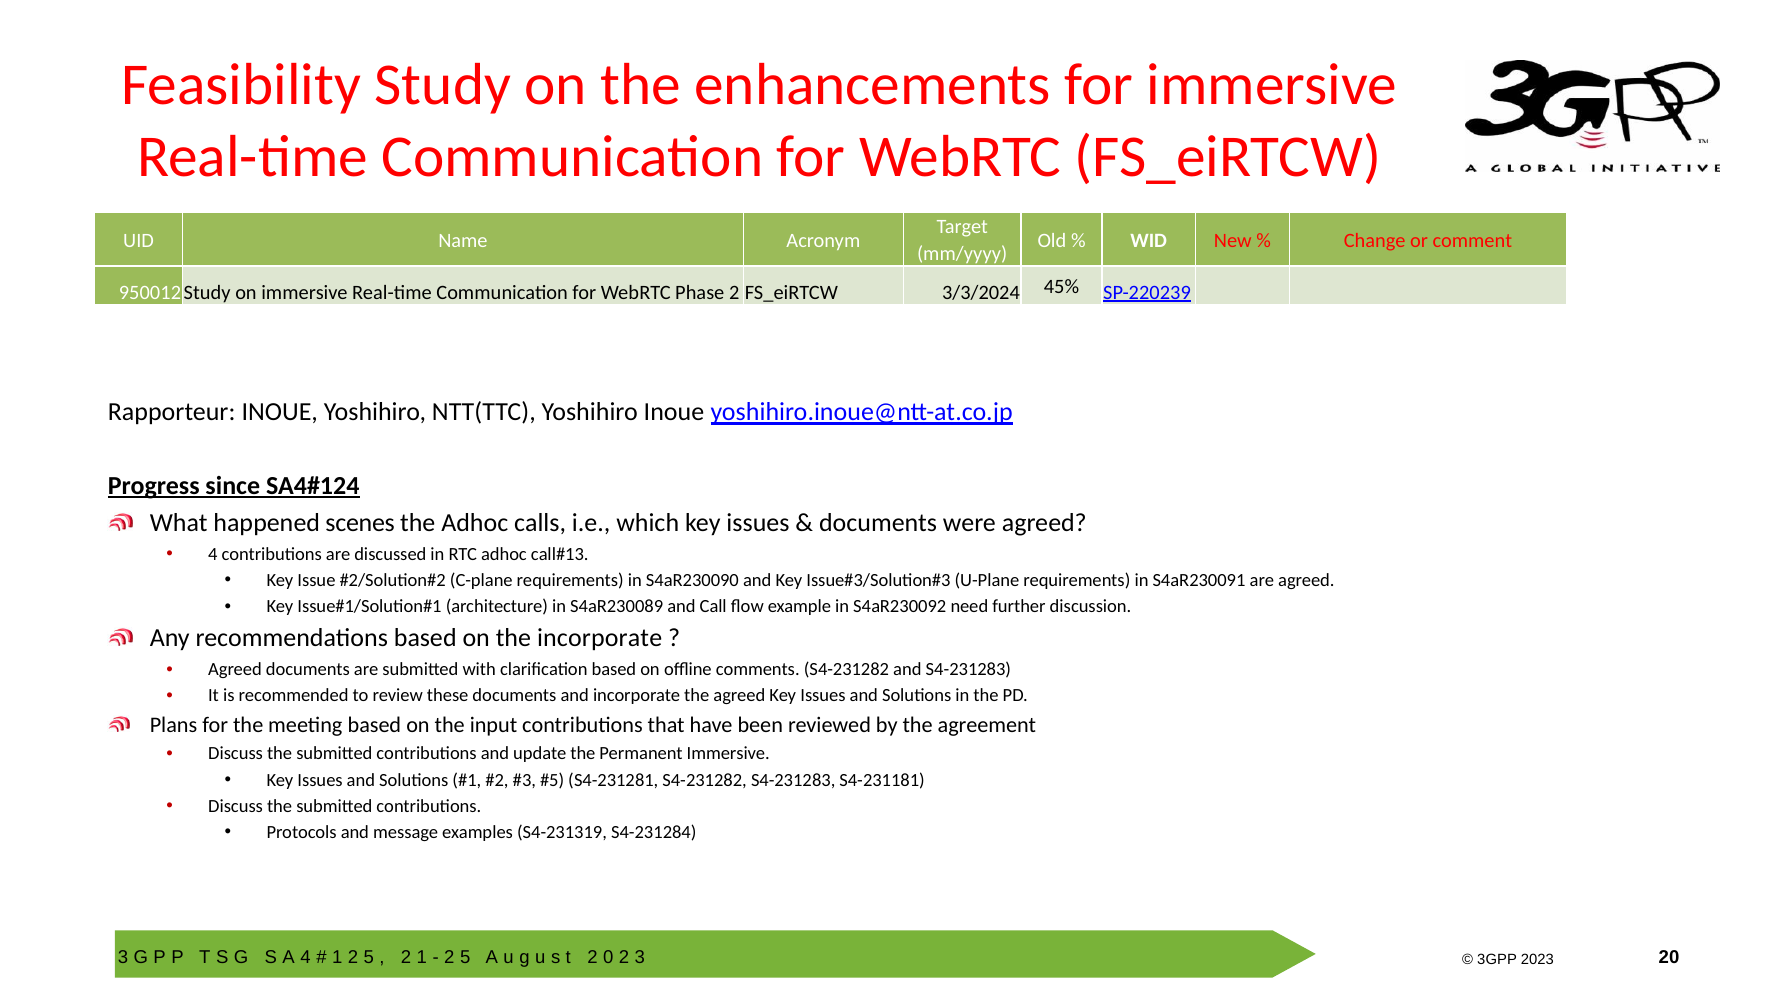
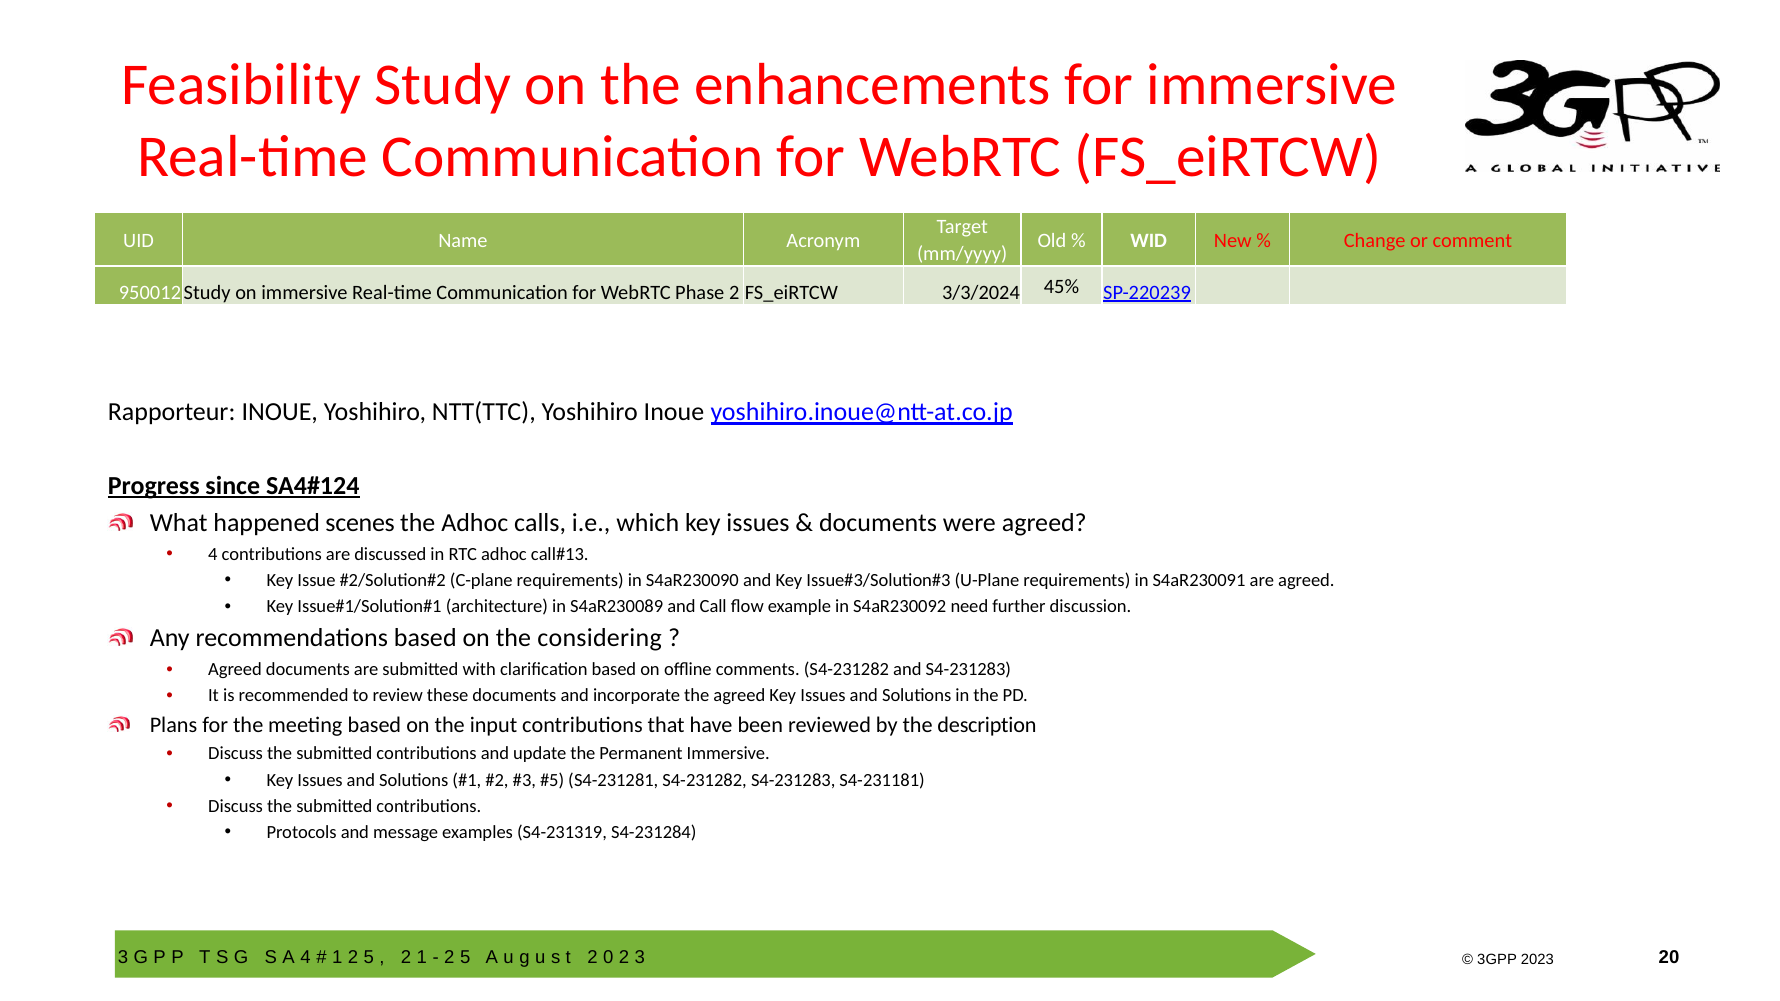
the incorporate: incorporate -> considering (600, 638)
agreement: agreement -> description (987, 725)
